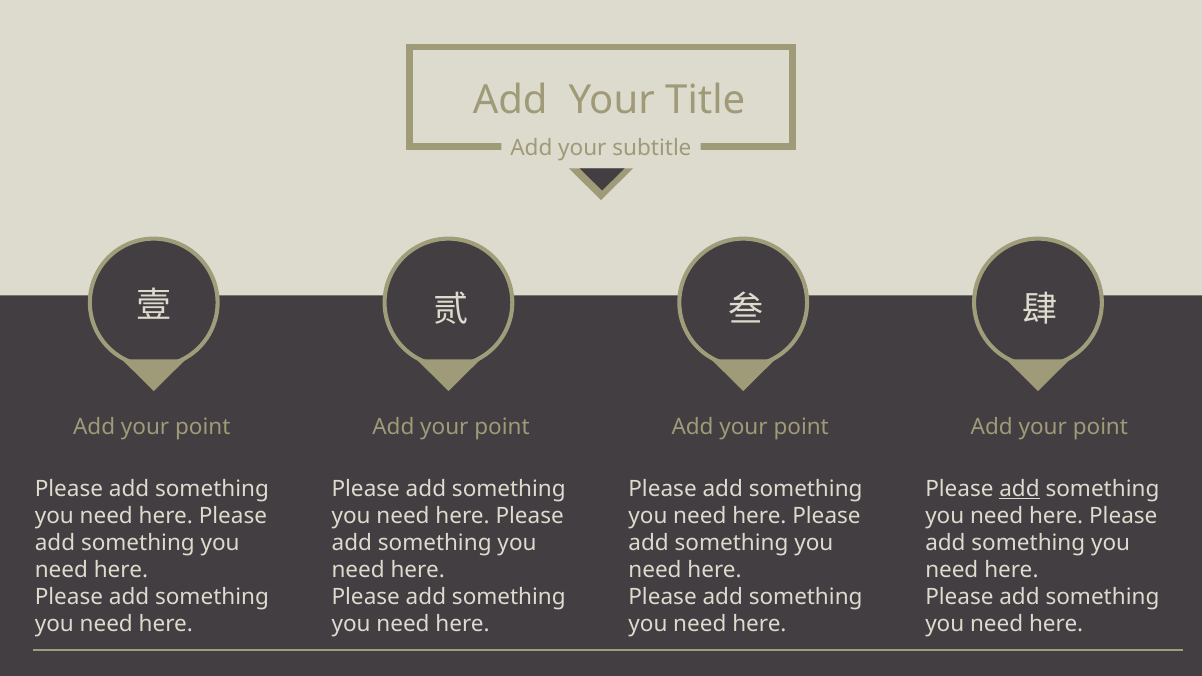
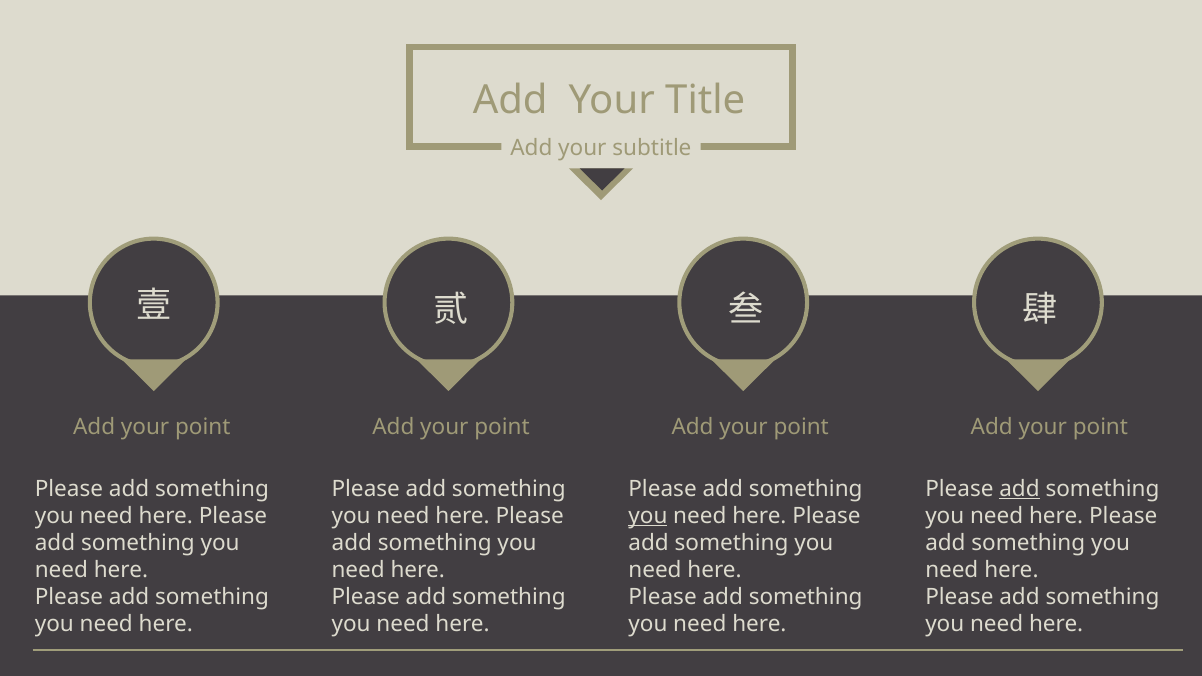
you underline: none -> present (648, 516)
